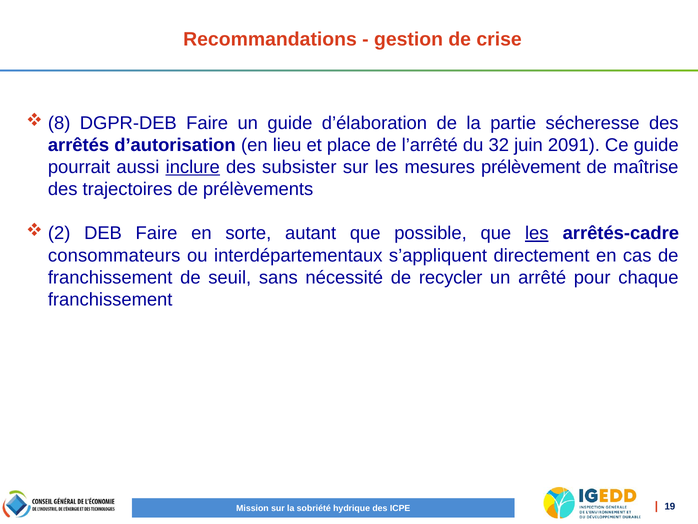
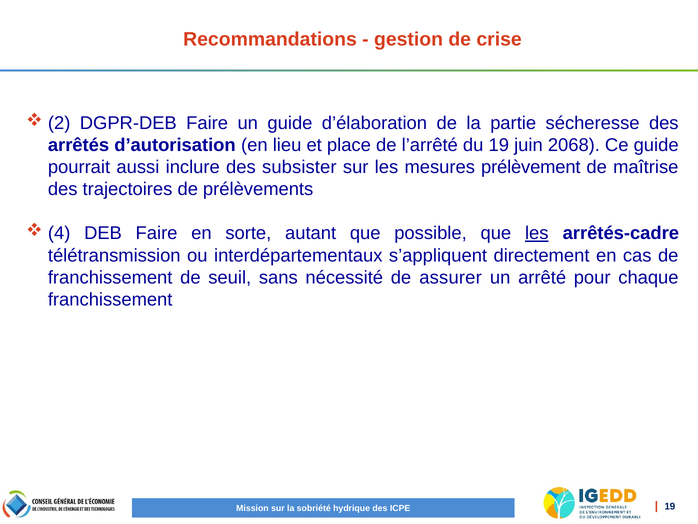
8: 8 -> 2 (59, 123)
du 32: 32 -> 19 (499, 145)
2091: 2091 -> 2068 (574, 145)
inclure underline: present -> none (193, 167)
2: 2 -> 4 (59, 233)
consommateurs: consommateurs -> télétransmission (114, 255)
recycler: recycler -> assurer (451, 277)
